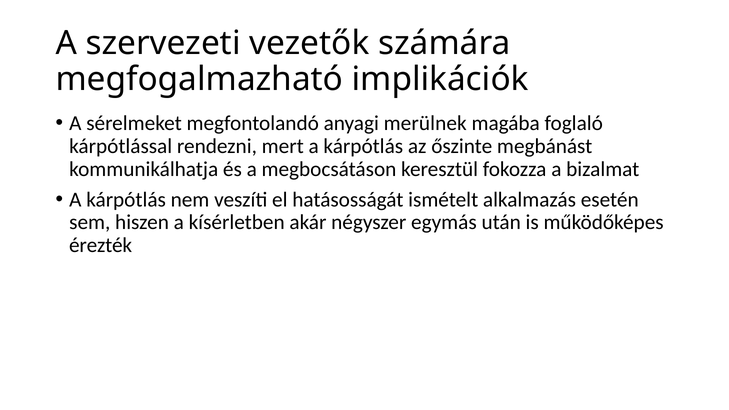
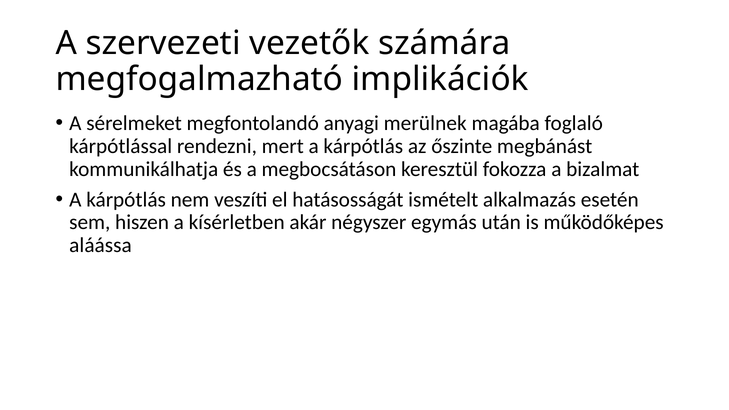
érezték: érezték -> aláássa (100, 245)
